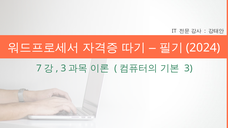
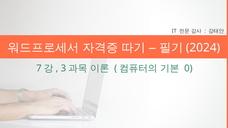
3: 3 -> 0 (188, 68)
